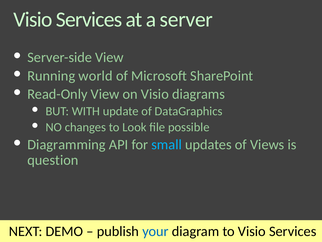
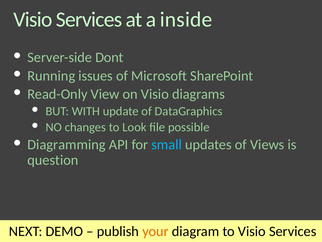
server: server -> inside (186, 20)
Server-side View: View -> Dont (109, 57)
world: world -> issues (96, 76)
your colour: blue -> orange (155, 231)
